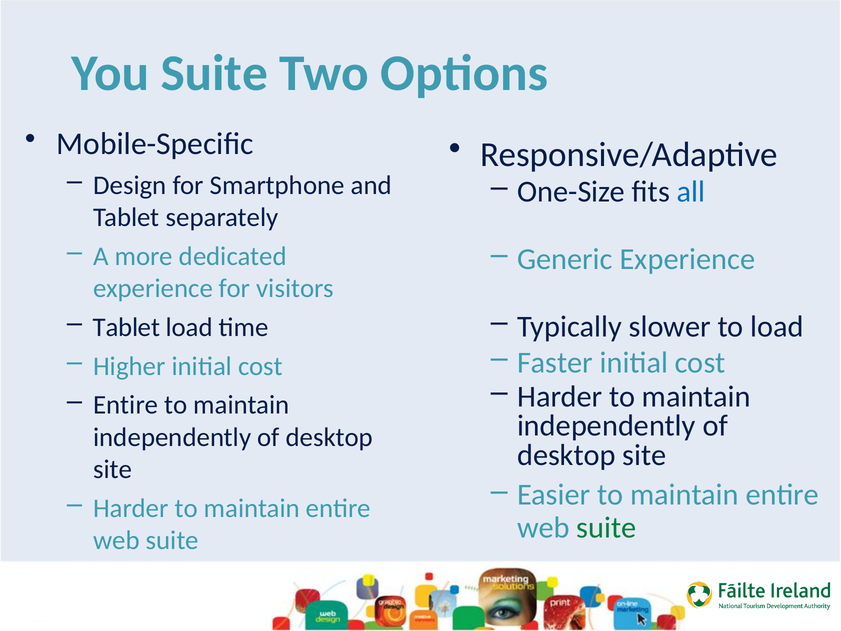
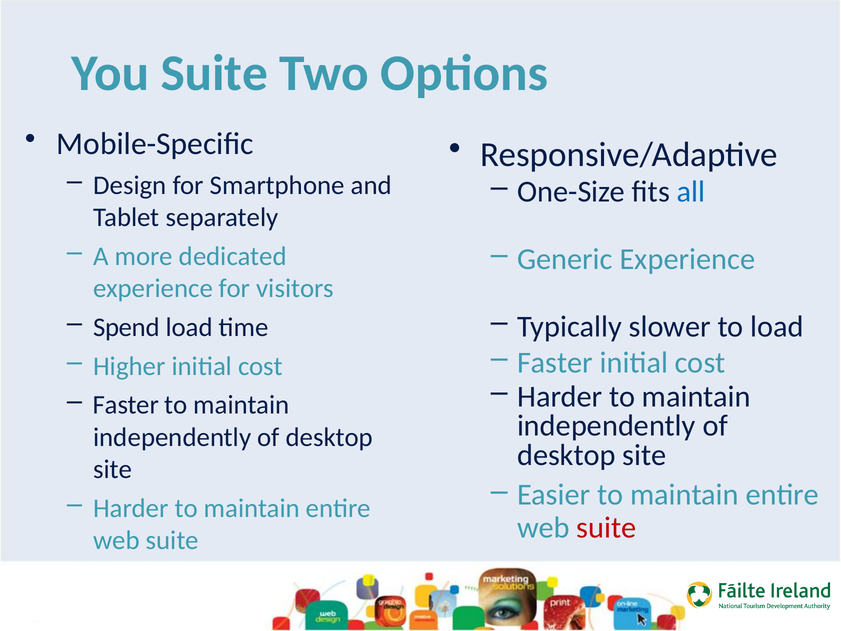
Tablet: Tablet -> Spend (126, 327)
Entire: Entire -> Faster (126, 405)
suite colour: green -> red (606, 528)
